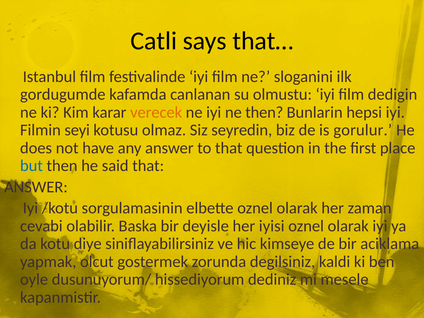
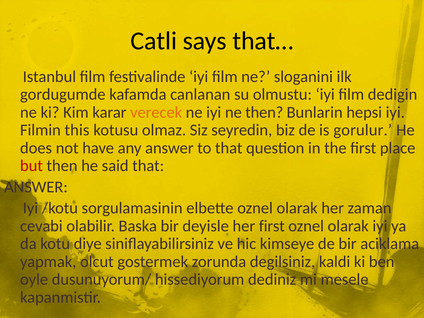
seyi: seyi -> this (77, 130)
but colour: blue -> red (31, 166)
her iyisi: iyisi -> first (272, 226)
